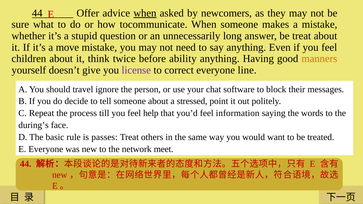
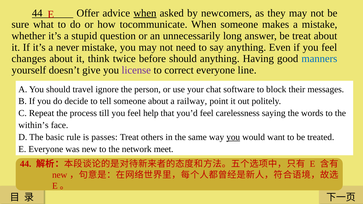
move: move -> never (67, 47)
children: children -> changes (29, 59)
before ability: ability -> should (183, 59)
manners colour: orange -> blue (319, 59)
stressed: stressed -> railway (192, 101)
information: information -> carelessness (238, 113)
during’s: during’s -> within’s (33, 125)
you underline: none -> present (233, 137)
